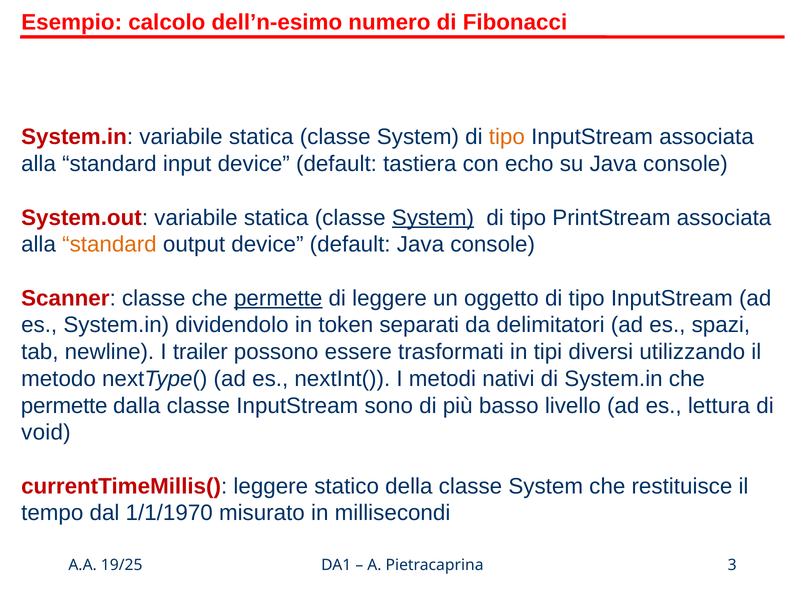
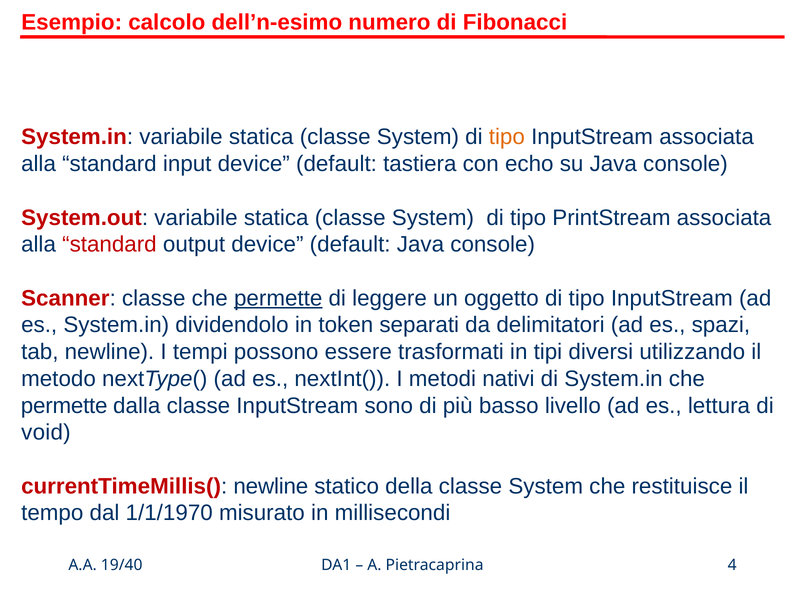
System underline: present -> none (433, 218)
standard colour: orange -> red (109, 244)
trailer: trailer -> tempi (200, 352)
currentTimeMillis( leggere: leggere -> newline (271, 486)
19/25: 19/25 -> 19/40 (122, 565)
3: 3 -> 4 (732, 565)
